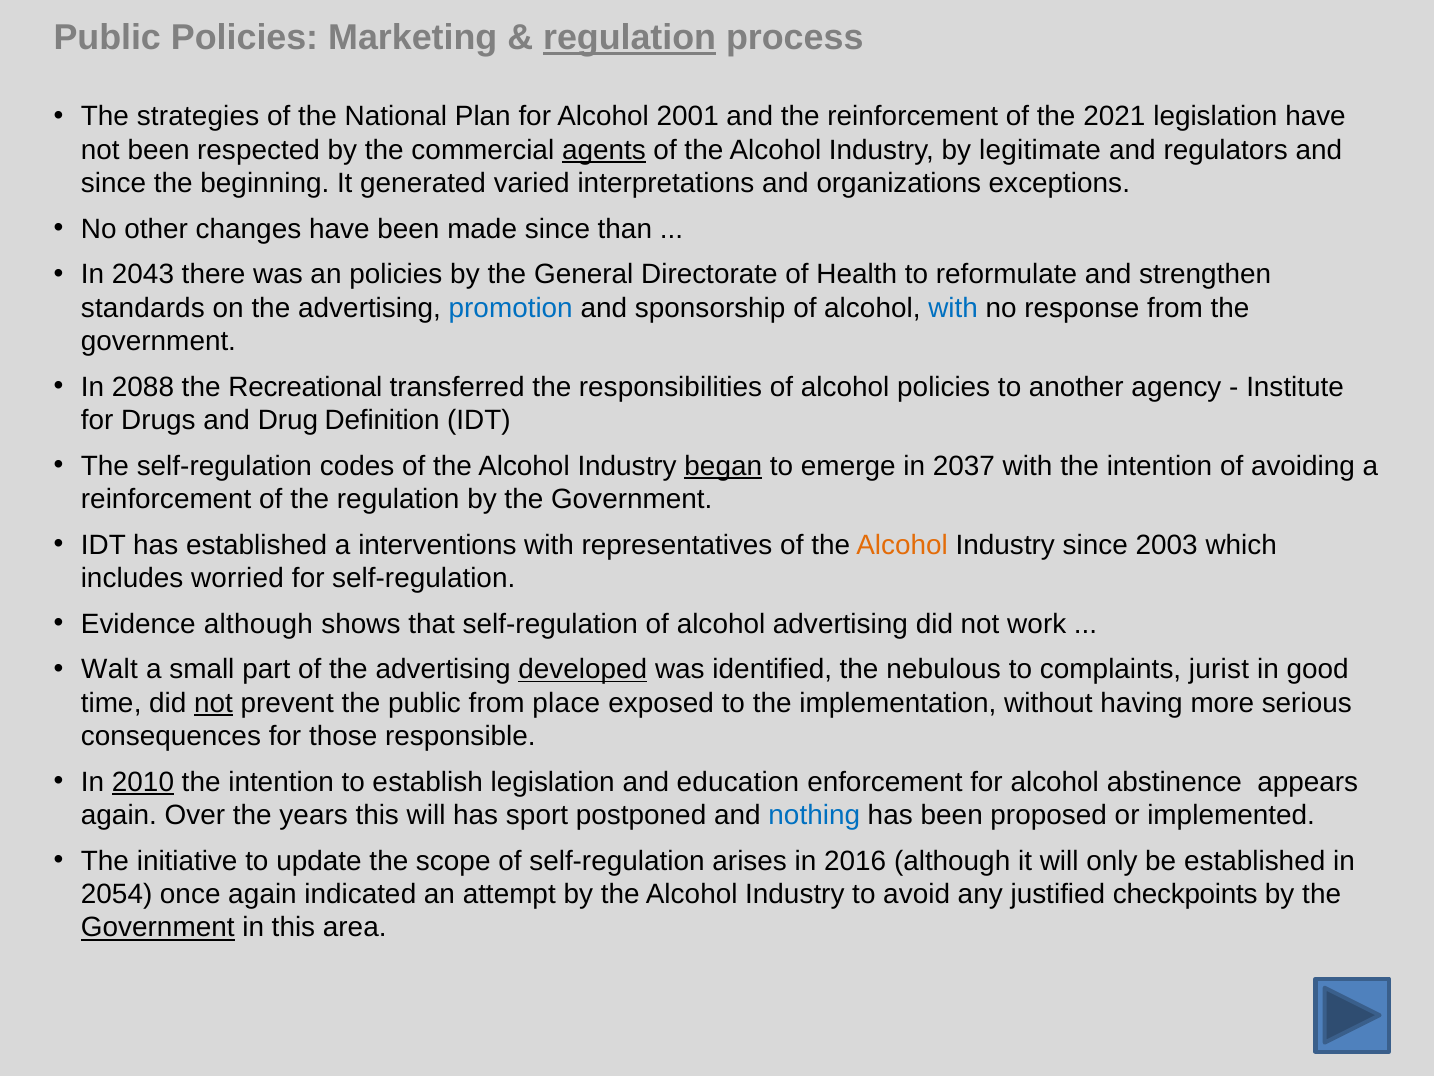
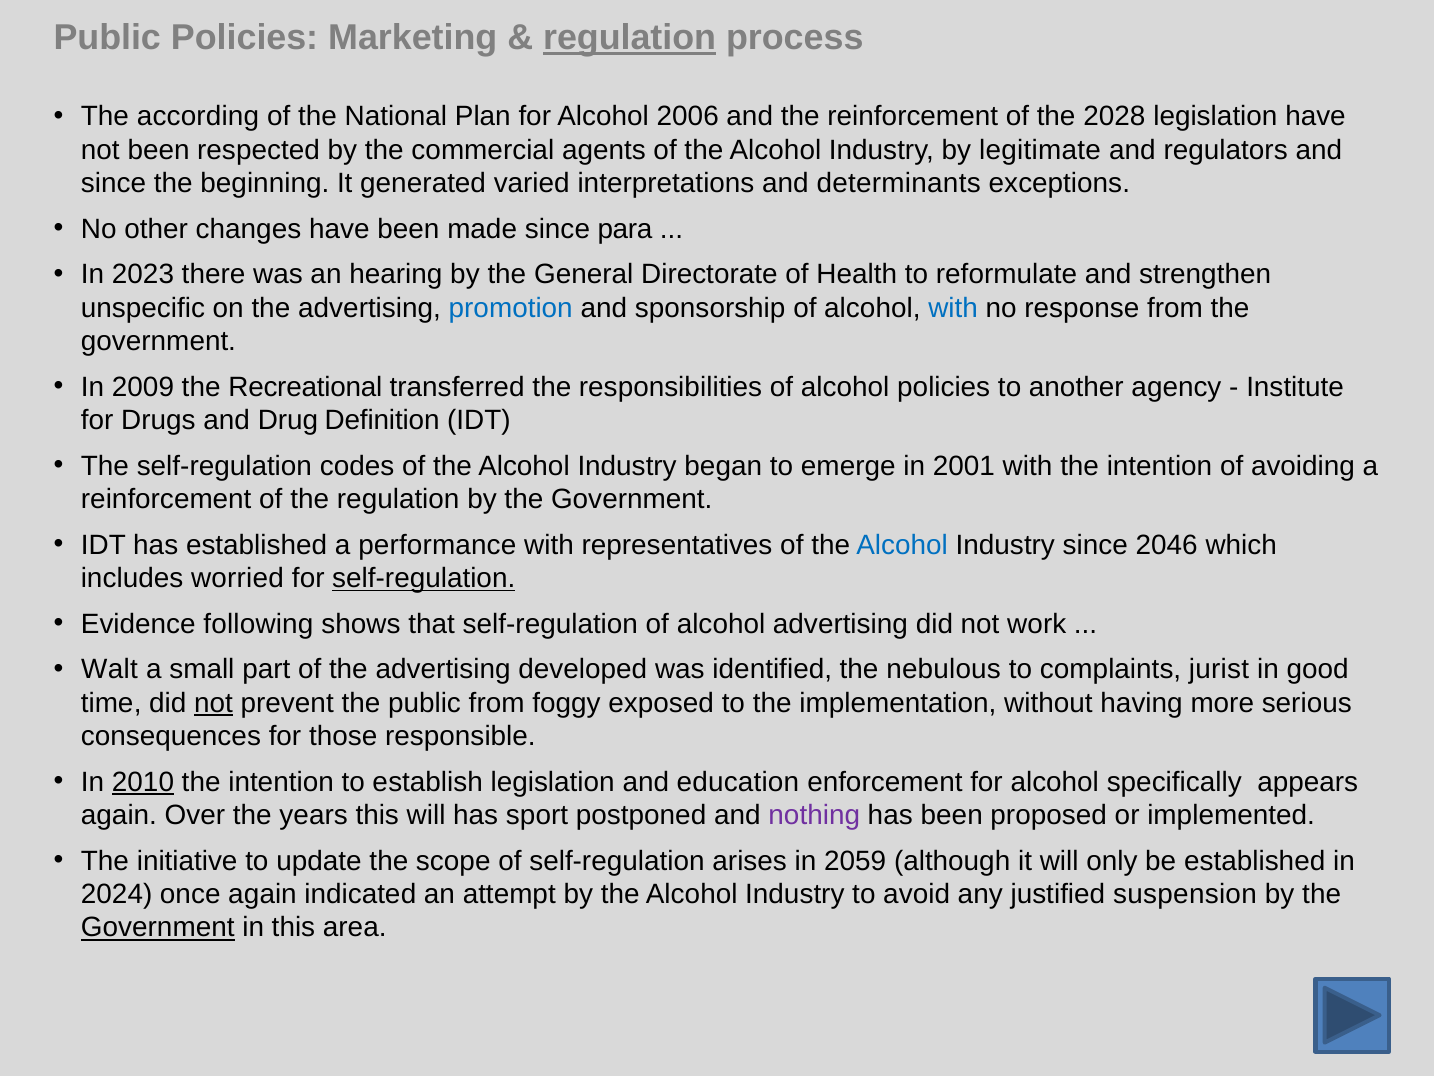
strategies: strategies -> according (198, 117)
2001: 2001 -> 2006 (688, 117)
2021: 2021 -> 2028 (1114, 117)
agents underline: present -> none (604, 150)
organizations: organizations -> determinants (899, 184)
than: than -> para (625, 229)
2043: 2043 -> 2023 (143, 274)
an policies: policies -> hearing (396, 274)
standards: standards -> unspecific (143, 308)
2088: 2088 -> 2009 (143, 387)
began underline: present -> none (723, 466)
2037: 2037 -> 2001 (964, 466)
interventions: interventions -> performance (437, 545)
Alcohol colour: orange -> blue (902, 545)
2003: 2003 -> 2046 (1167, 545)
self-regulation underline: none -> present (424, 578)
Evidence although: although -> following (258, 624)
developed underline: present -> none (583, 669)
place: place -> foggy (566, 703)
abstinence: abstinence -> specifically (1174, 781)
nothing colour: blue -> purple (814, 815)
2016: 2016 -> 2059 (855, 860)
2054: 2054 -> 2024 (117, 894)
checkpoints: checkpoints -> suspension (1185, 894)
